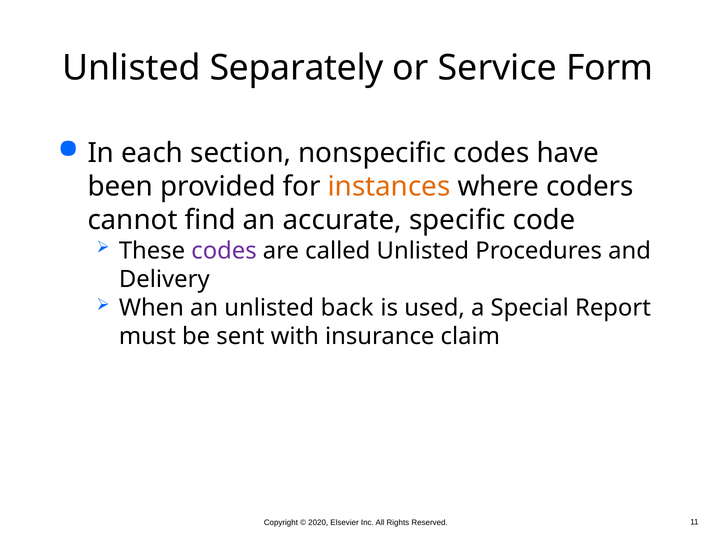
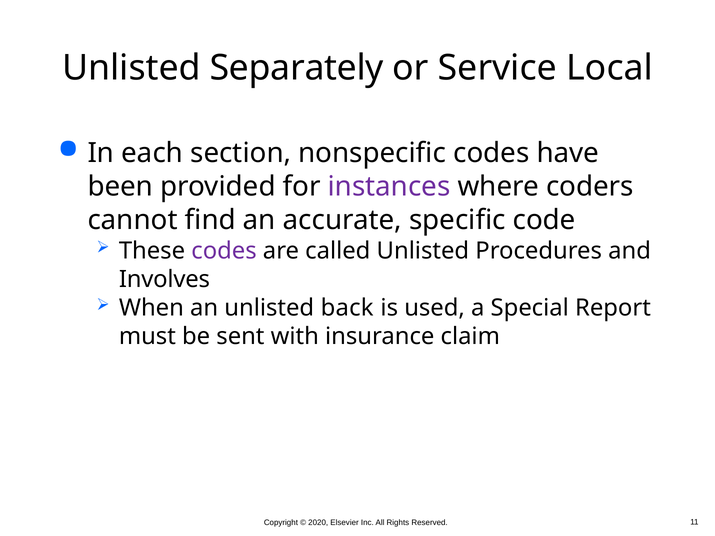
Form: Form -> Local (610, 68)
instances colour: orange -> purple (389, 187)
Delivery: Delivery -> Involves (164, 279)
